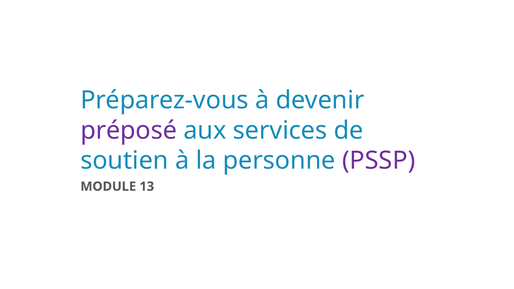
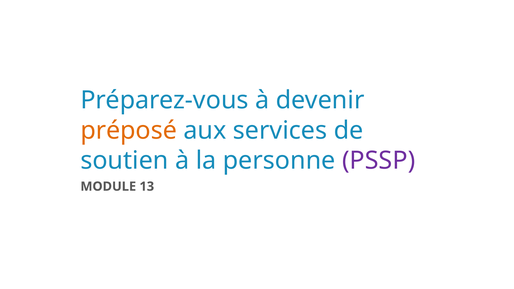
préposé colour: purple -> orange (129, 131)
